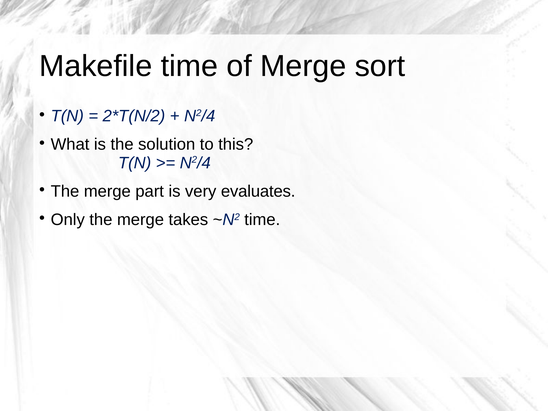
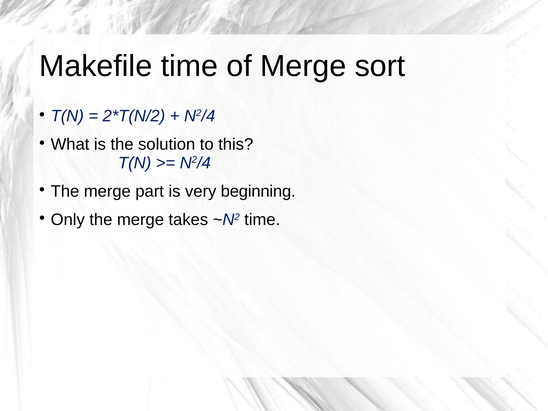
evaluates: evaluates -> beginning (258, 191)
